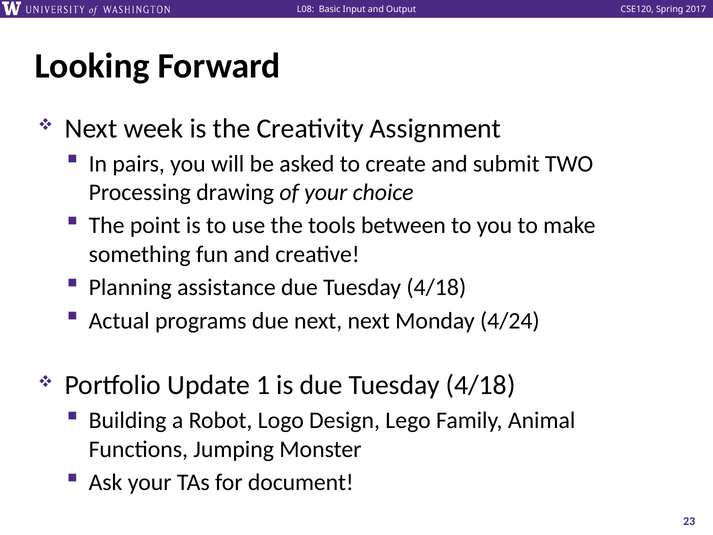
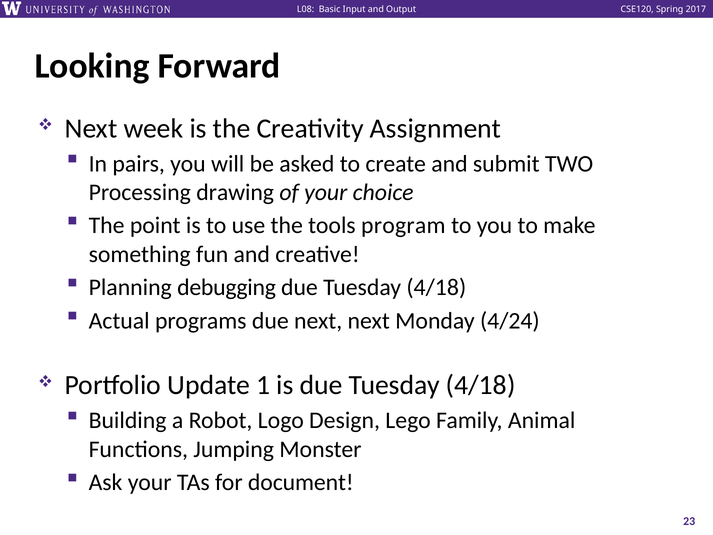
between: between -> program (403, 226)
assistance: assistance -> debugging (227, 287)
